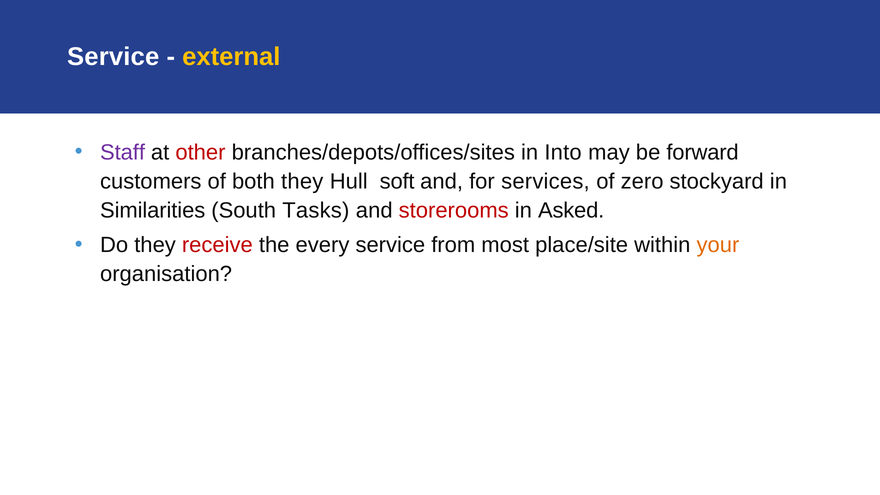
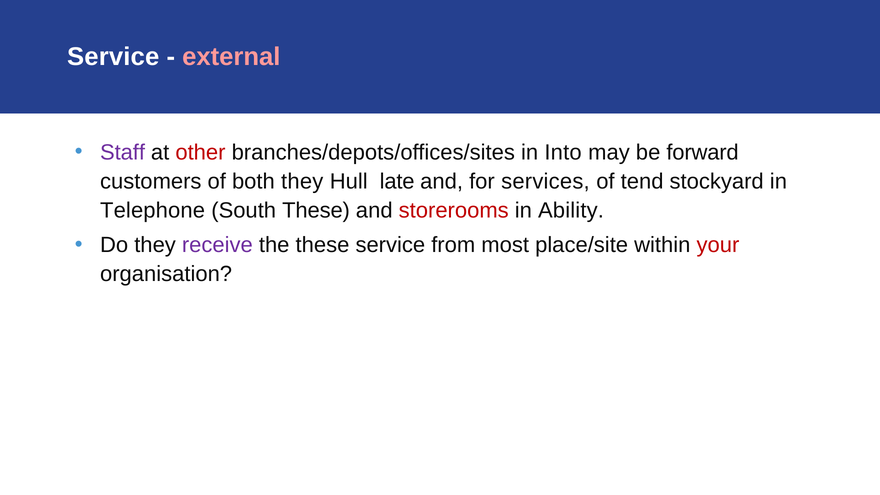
external colour: yellow -> pink (231, 57)
soft: soft -> late (397, 181)
zero: zero -> tend (642, 181)
Similarities: Similarities -> Telephone (153, 210)
South Tasks: Tasks -> These (316, 210)
Asked: Asked -> Ability (571, 210)
receive colour: red -> purple (217, 245)
the every: every -> these (322, 245)
your colour: orange -> red (718, 245)
